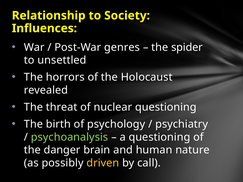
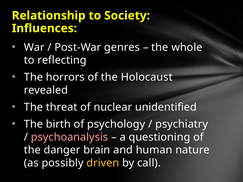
spider: spider -> whole (187, 47)
unsettled: unsettled -> reflecting (62, 60)
nuclear questioning: questioning -> unidentified (166, 107)
psychoanalysis colour: light green -> pink (70, 137)
